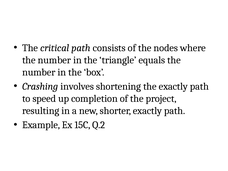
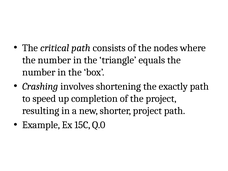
shorter exactly: exactly -> project (147, 111)
Q.2: Q.2 -> Q.0 (99, 125)
